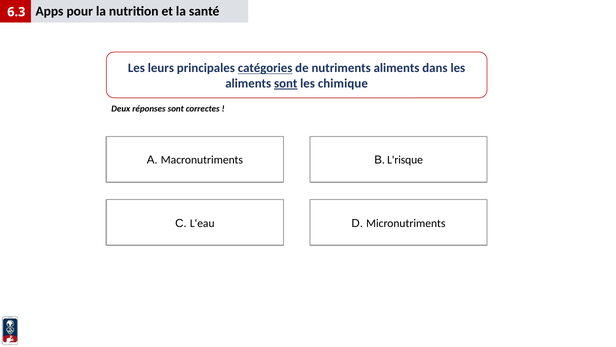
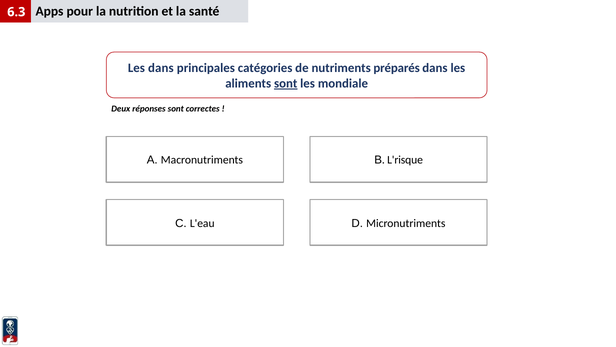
Les leurs: leurs -> dans (161, 68)
catégories underline: present -> none (265, 68)
nutriments aliments: aliments -> préparés (397, 68)
chimique: chimique -> mondiale (343, 83)
